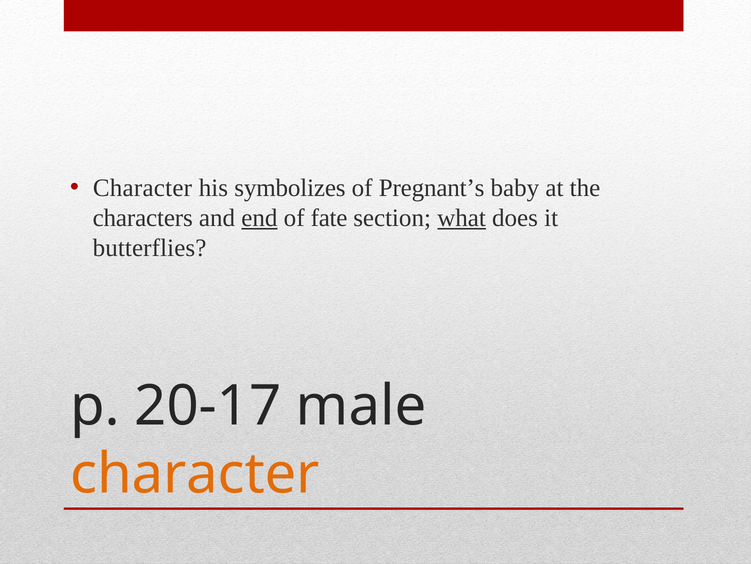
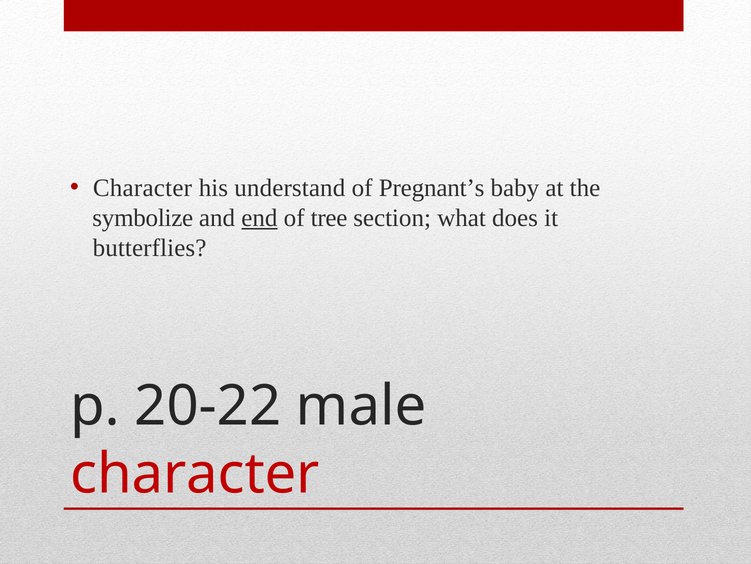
symbolizes: symbolizes -> understand (290, 188)
characters: characters -> symbolize (143, 218)
fate: fate -> tree (329, 218)
what underline: present -> none (462, 218)
20-17: 20-17 -> 20-22 (208, 406)
character colour: orange -> red (195, 473)
